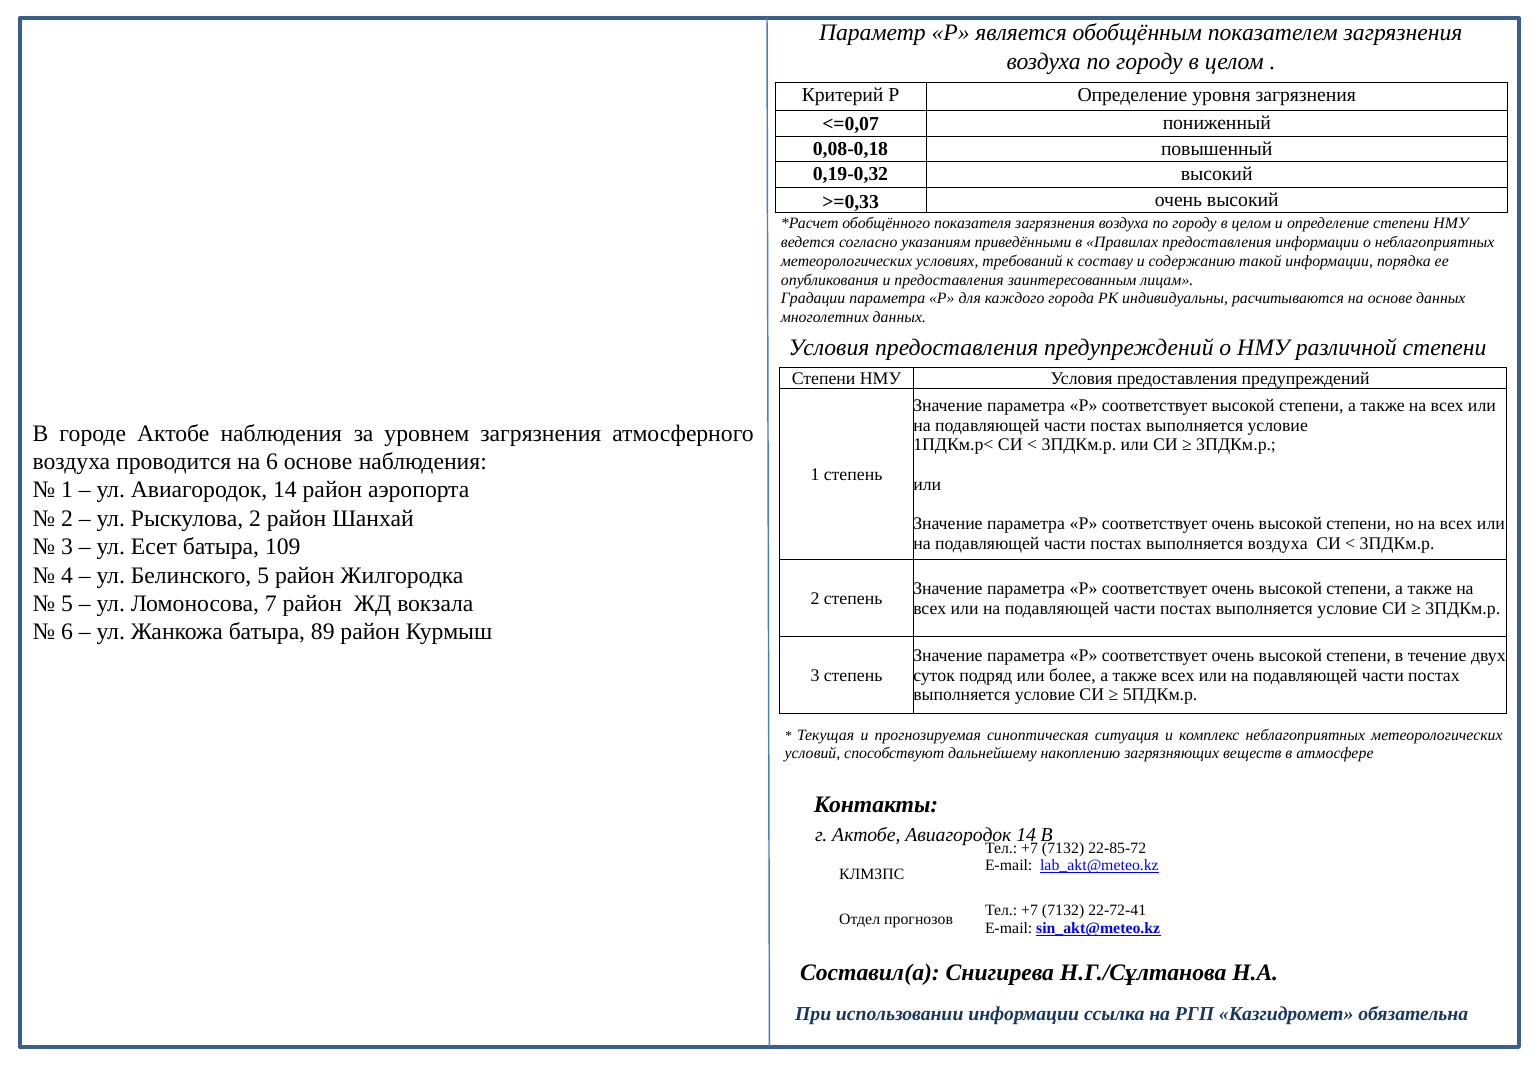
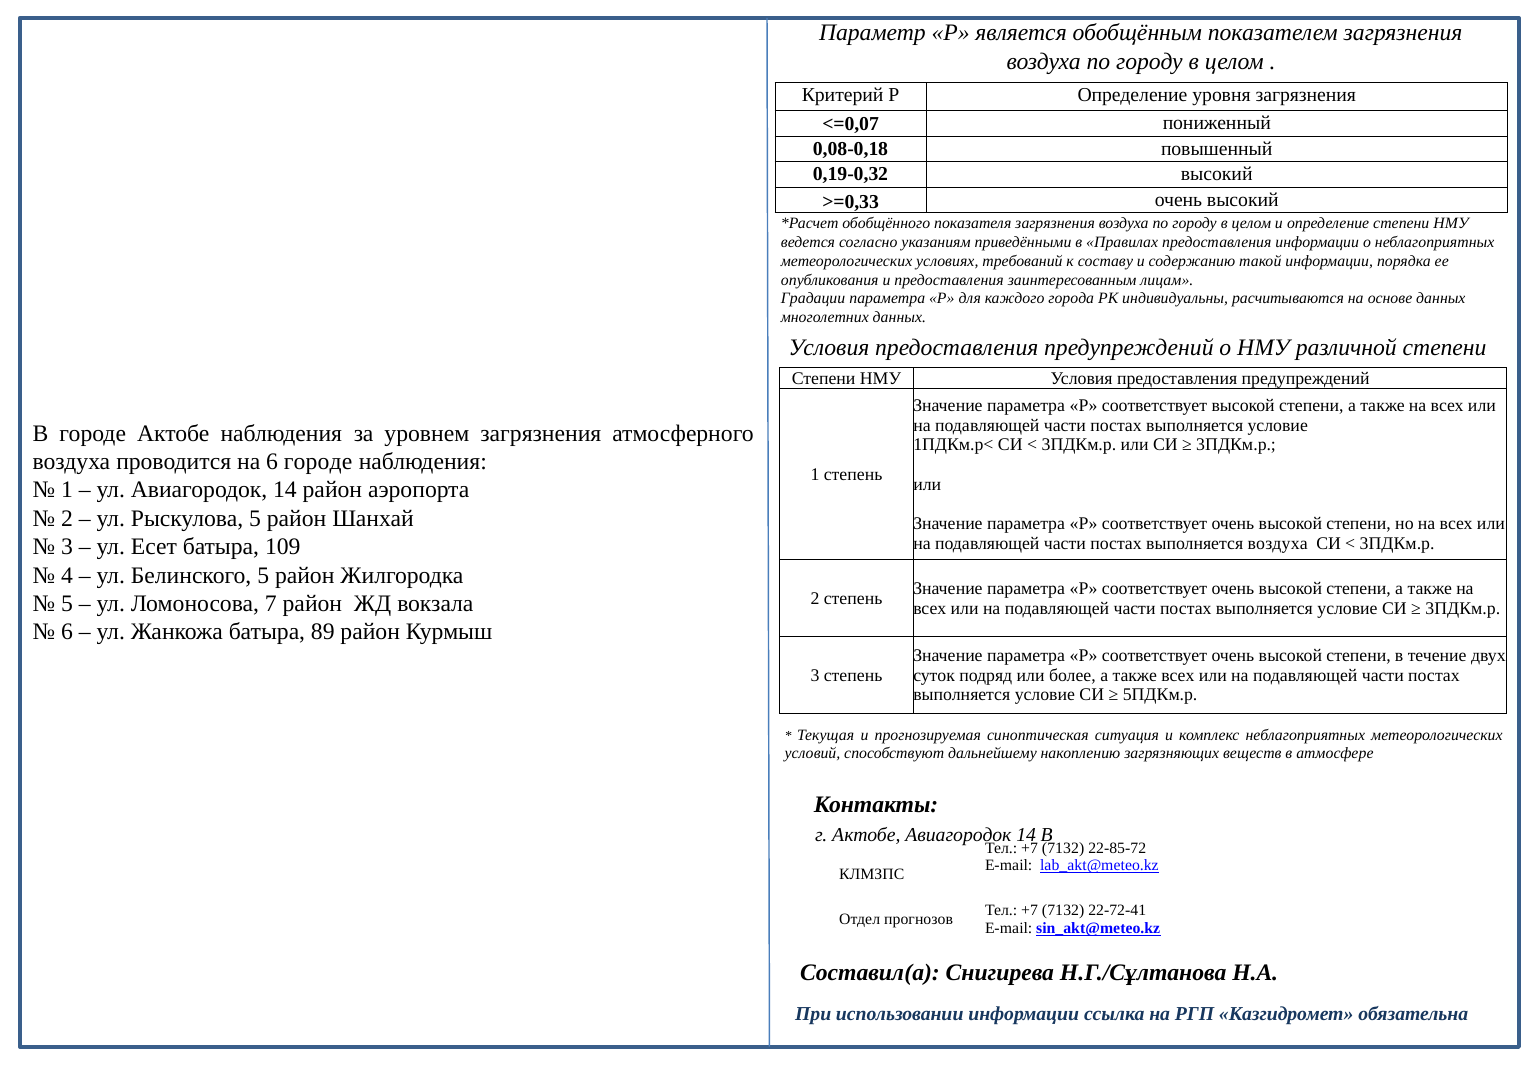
6 основе: основе -> городе (318, 462)
Рыскулова 2: 2 -> 5 (255, 519)
